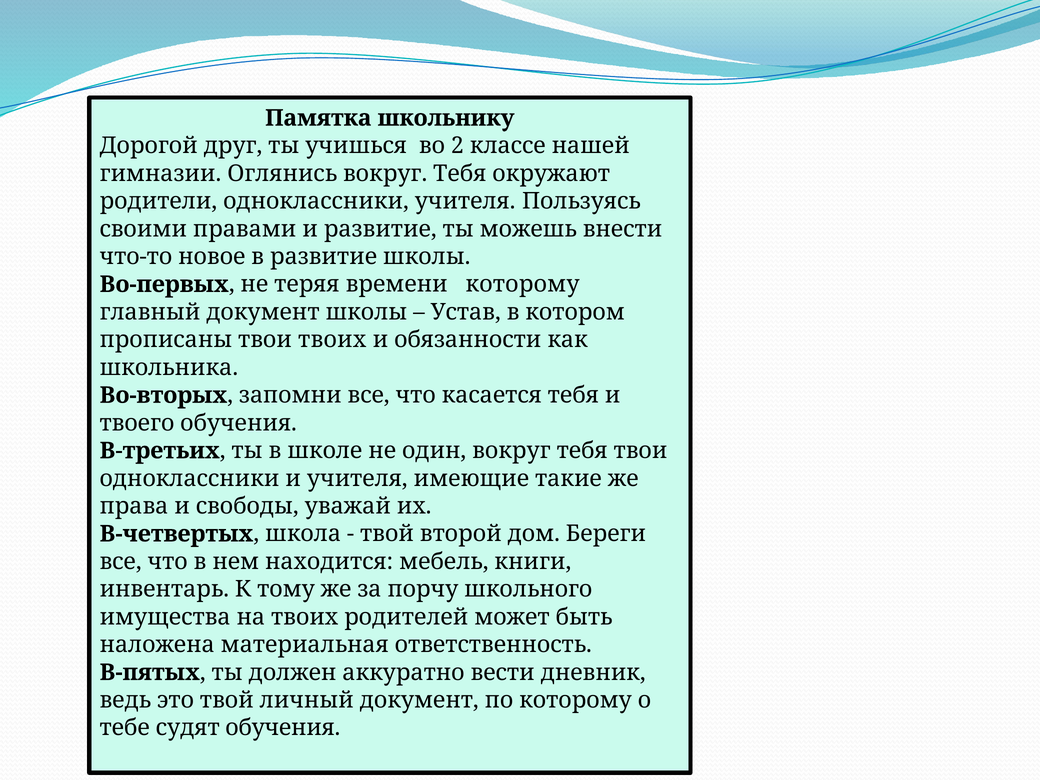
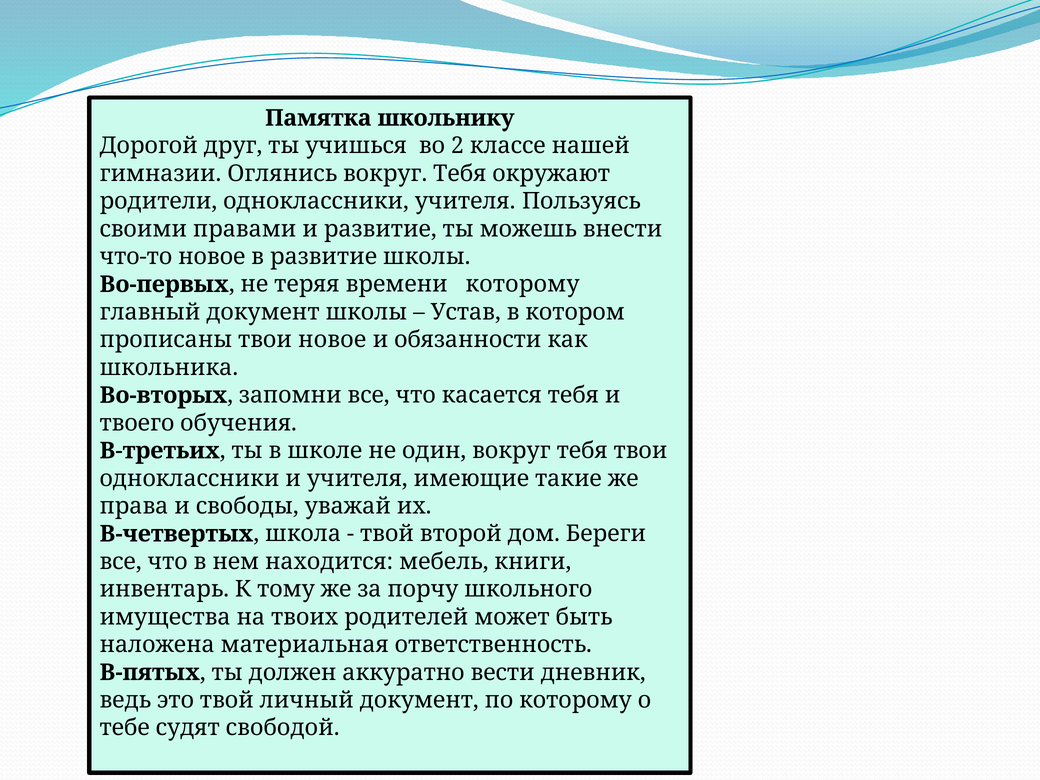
твои твоих: твоих -> новое (332, 340)
судят обучения: обучения -> свободой (283, 728)
